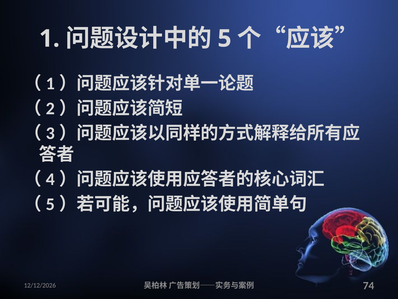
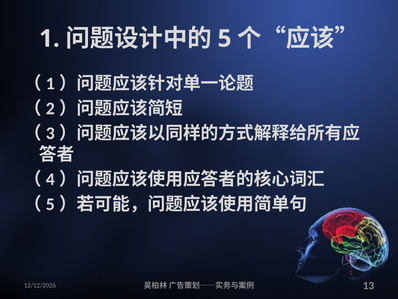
74: 74 -> 13 (369, 285)
